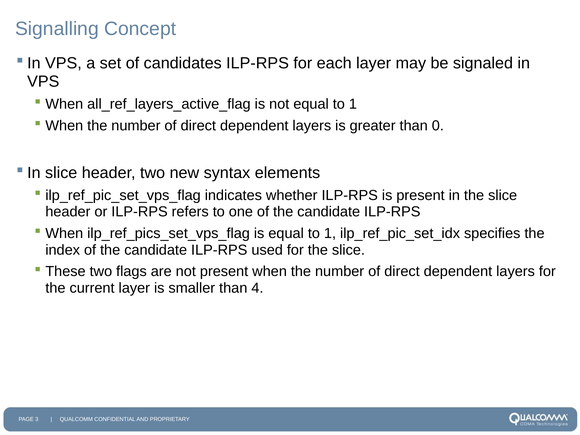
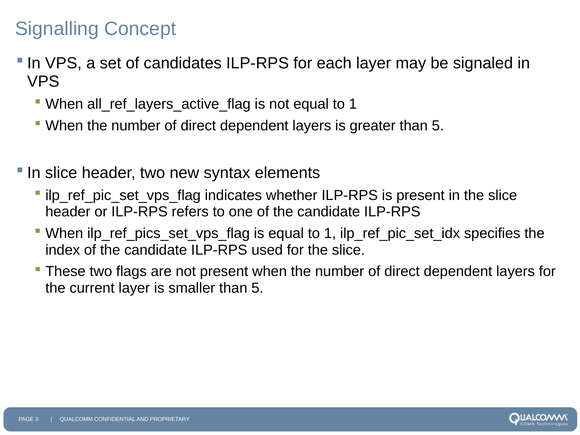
greater than 0: 0 -> 5 (438, 126)
smaller than 4: 4 -> 5 (257, 288)
